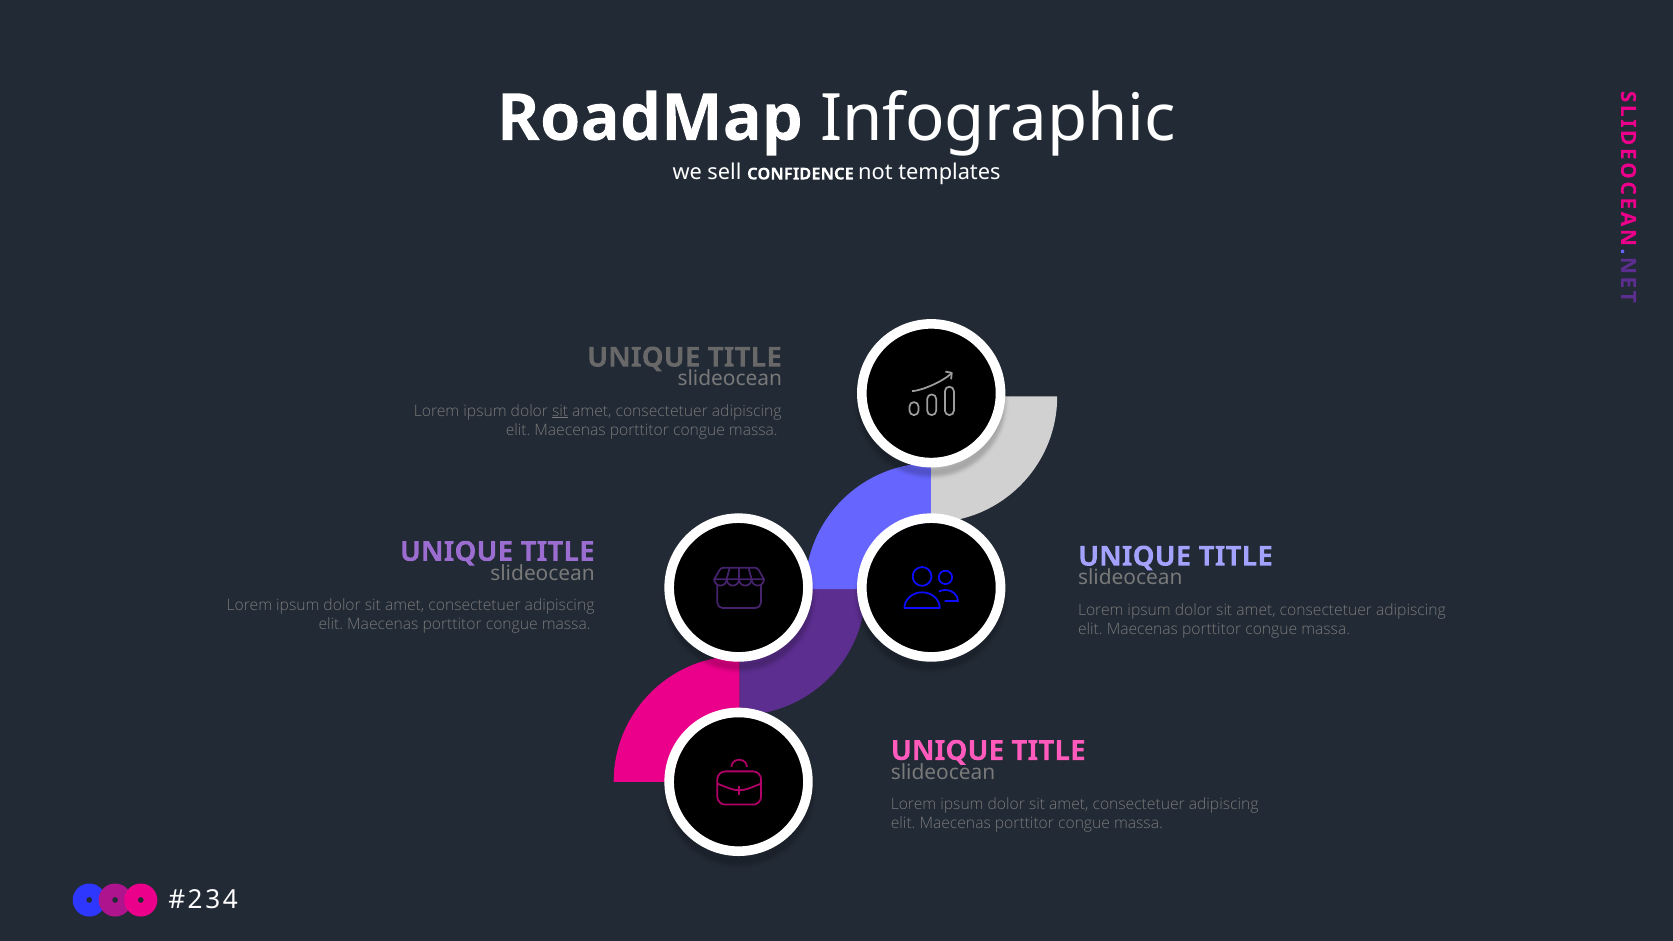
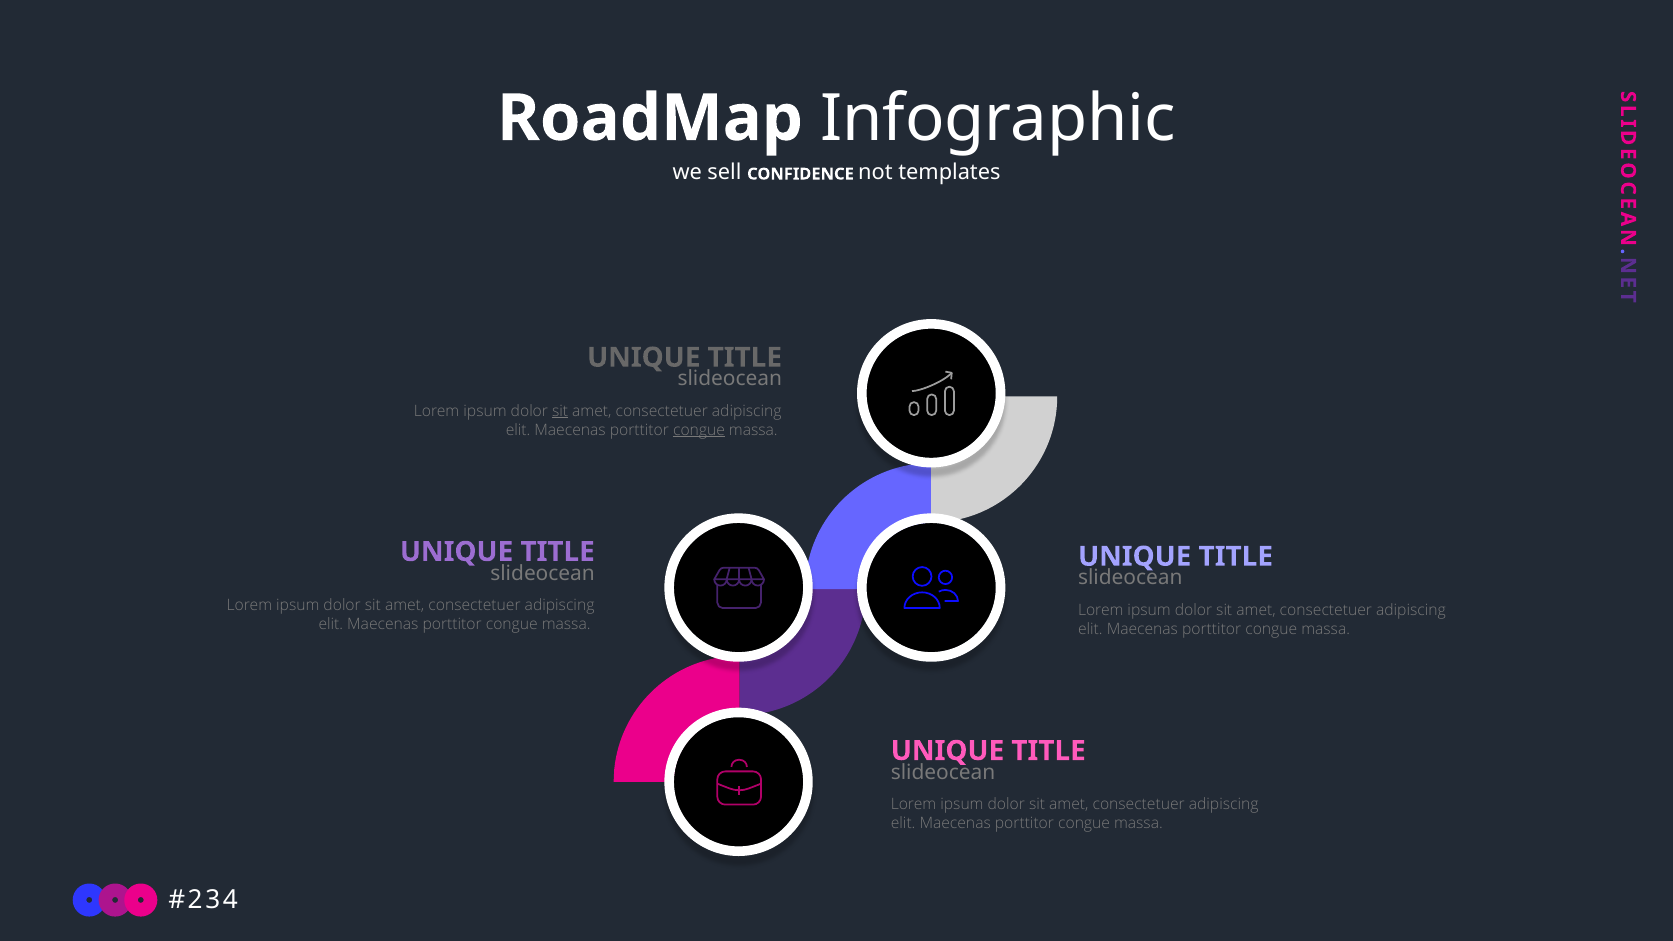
congue underline: none -> present (699, 430)
